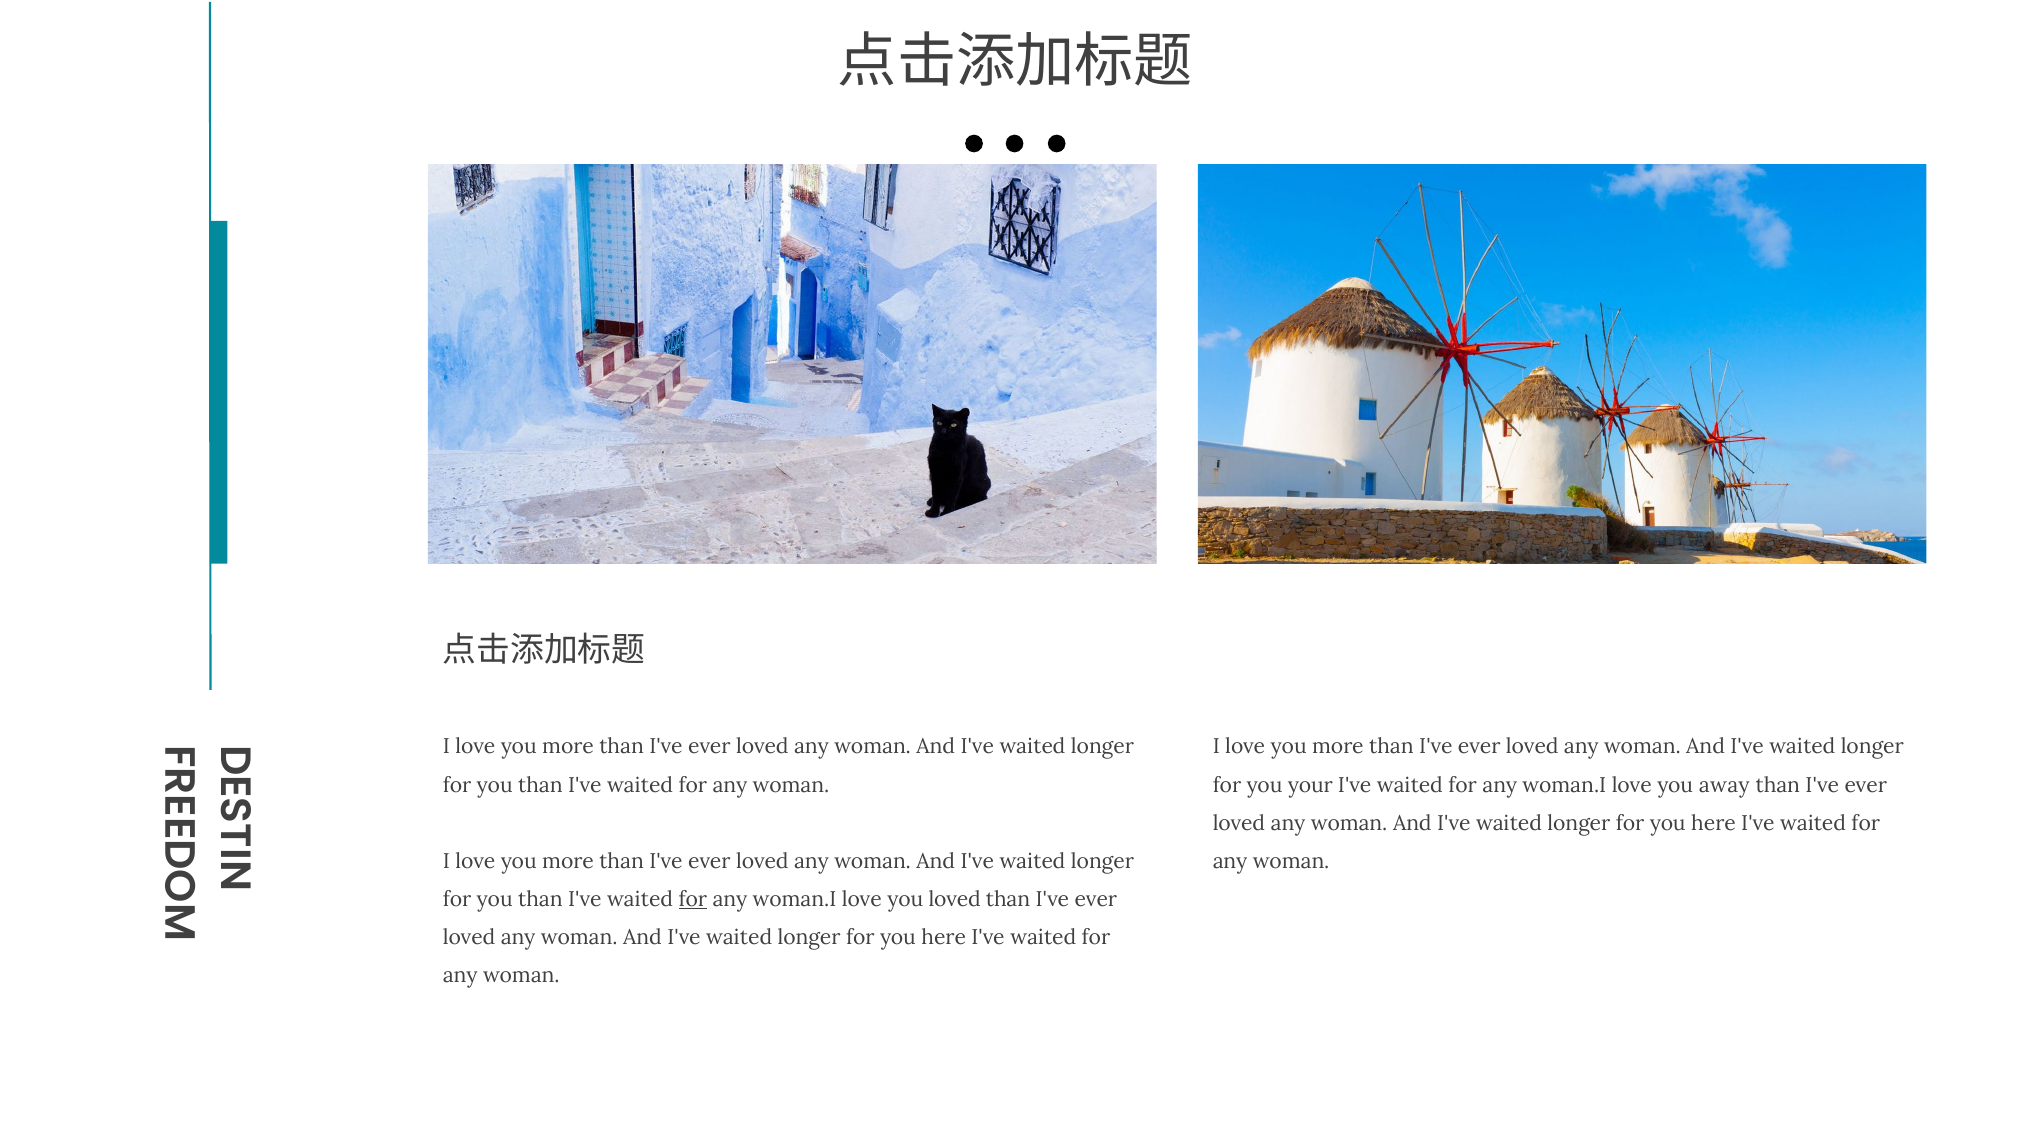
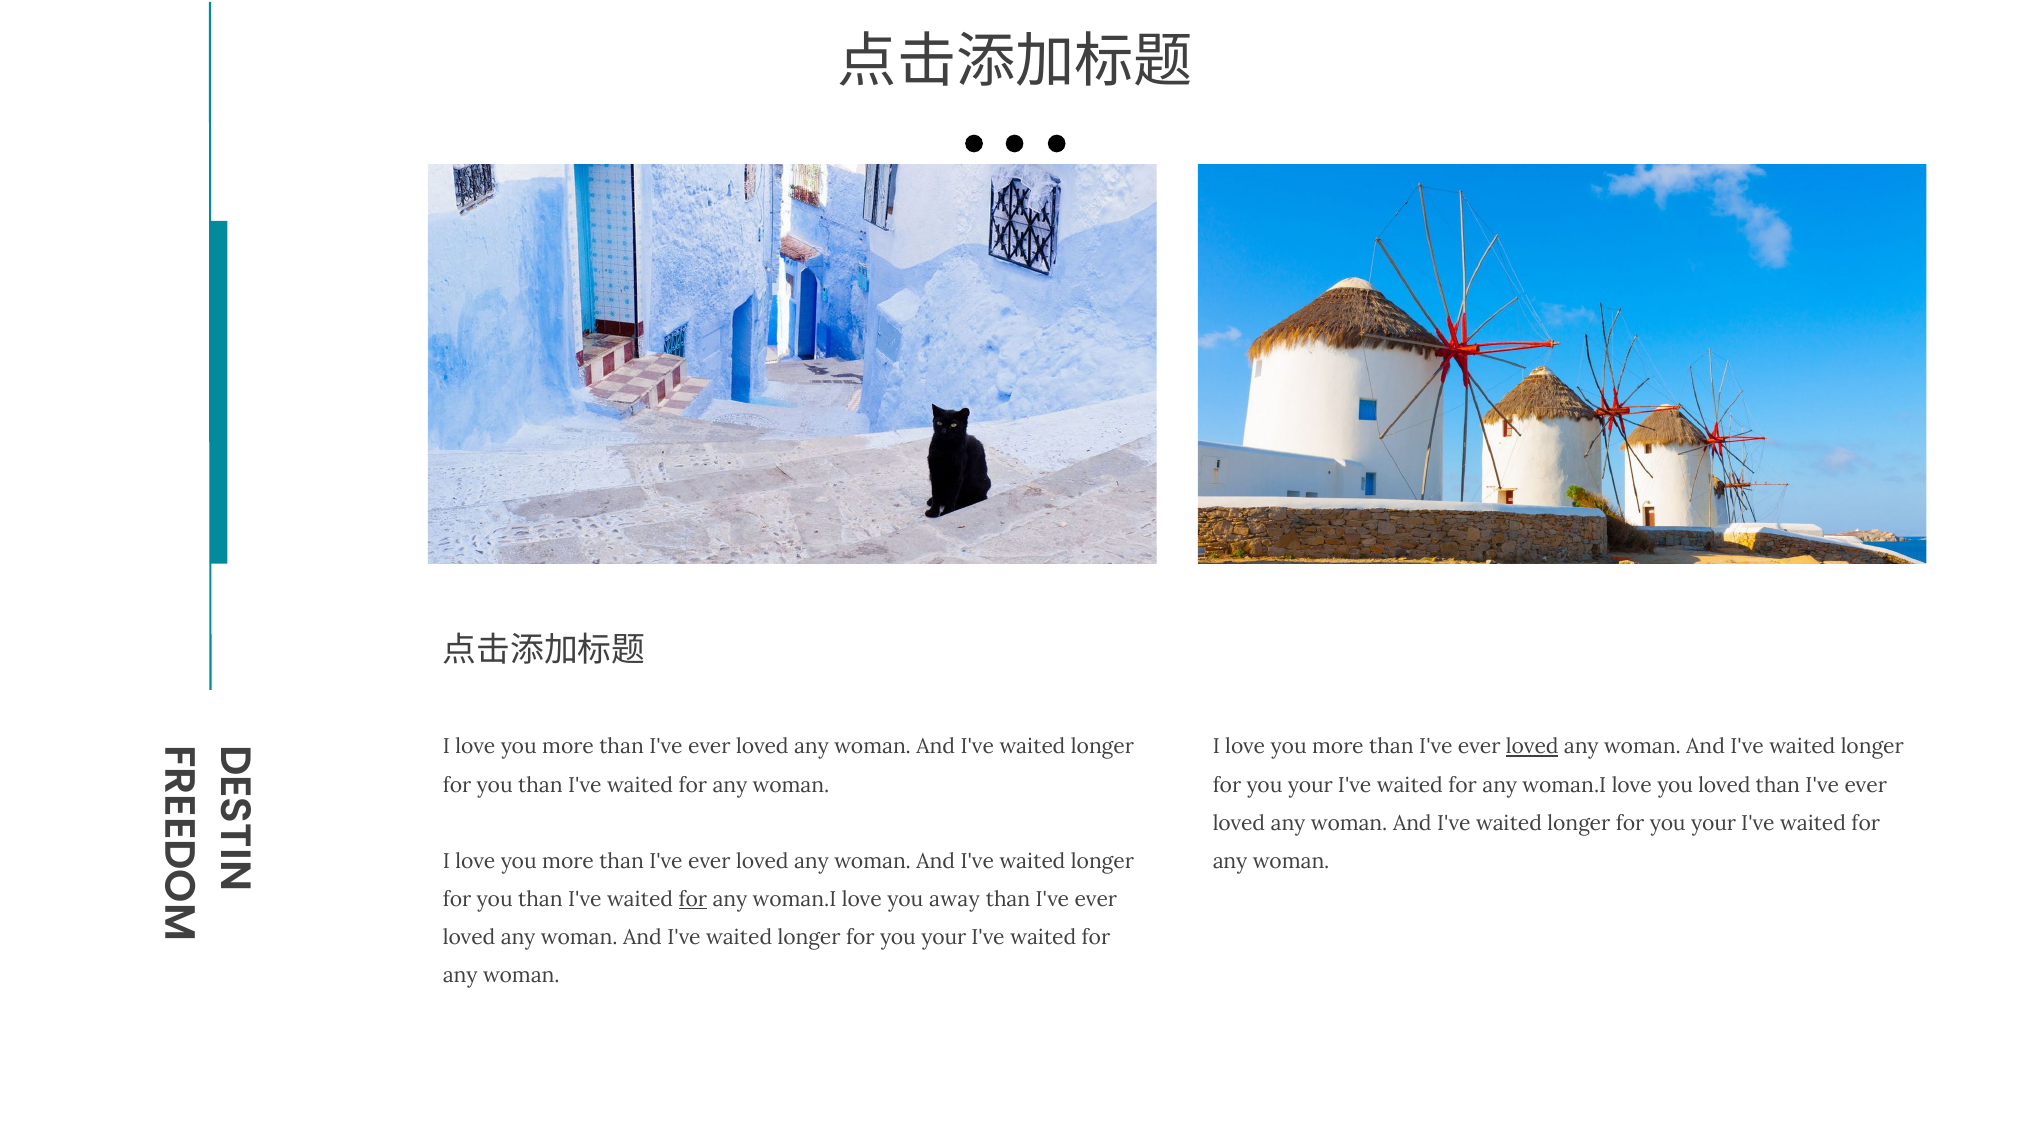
loved underline: none -> present (1532, 747)
you away: away -> loved (1724, 785)
here: here -> your (1714, 823)
you loved: loved -> away (954, 900)
here: here -> your (944, 938)
